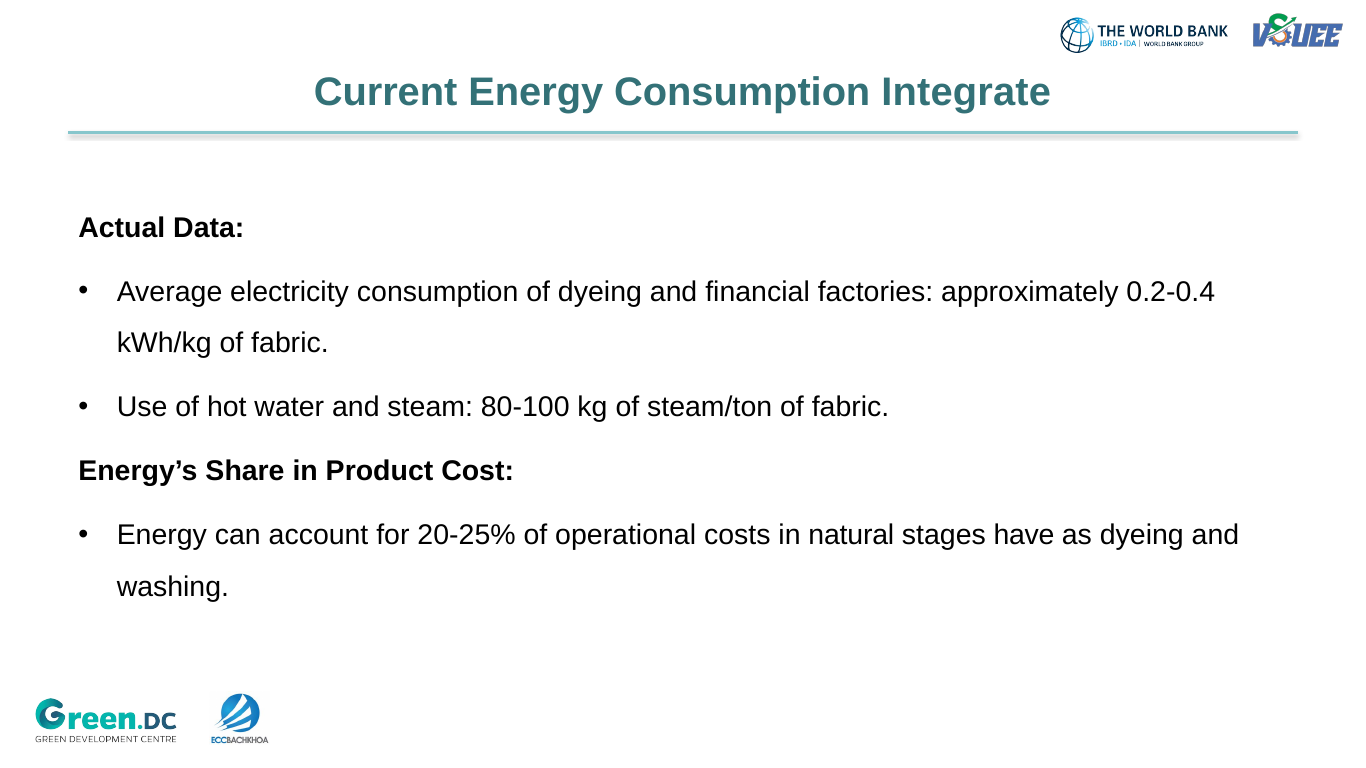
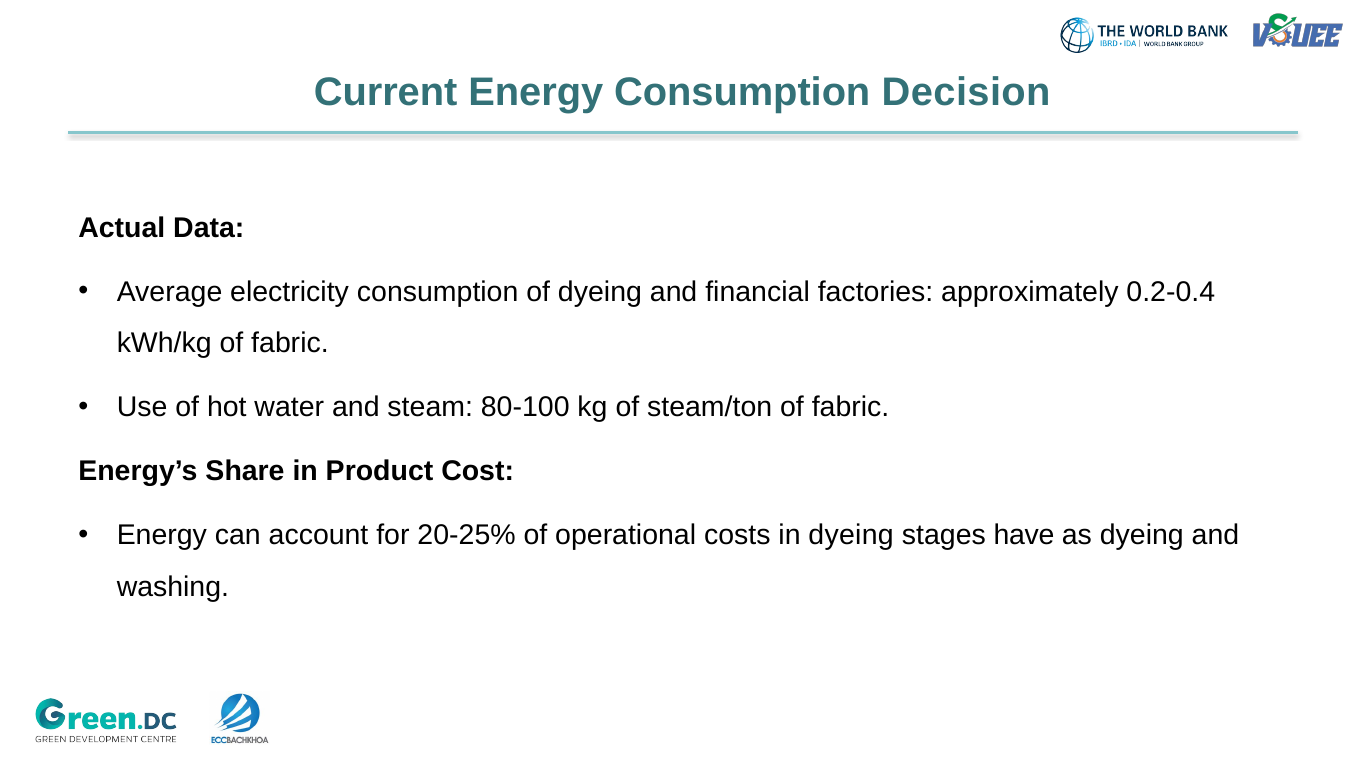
Integrate: Integrate -> Decision (966, 92)
in natural: natural -> dyeing (851, 536)
